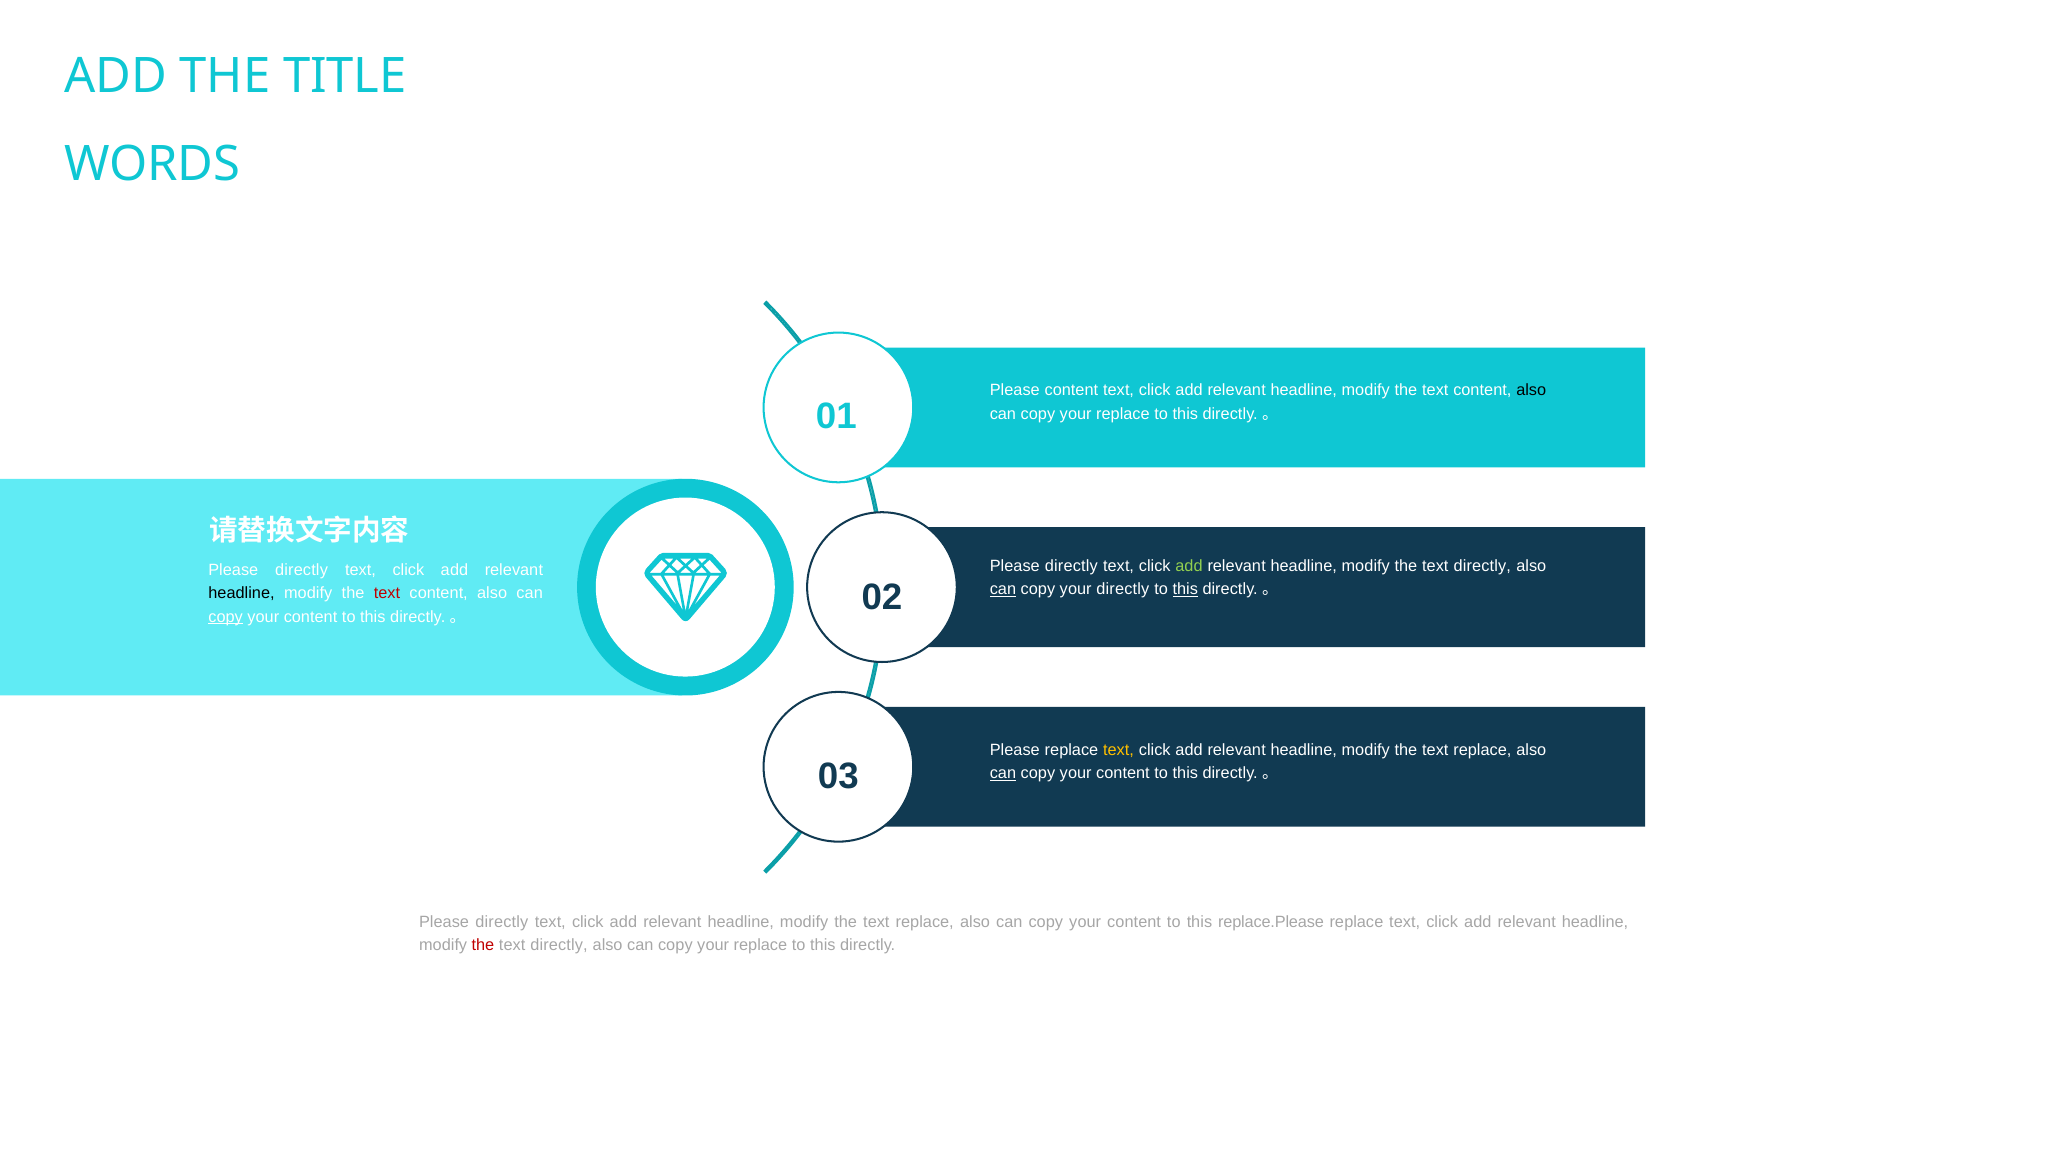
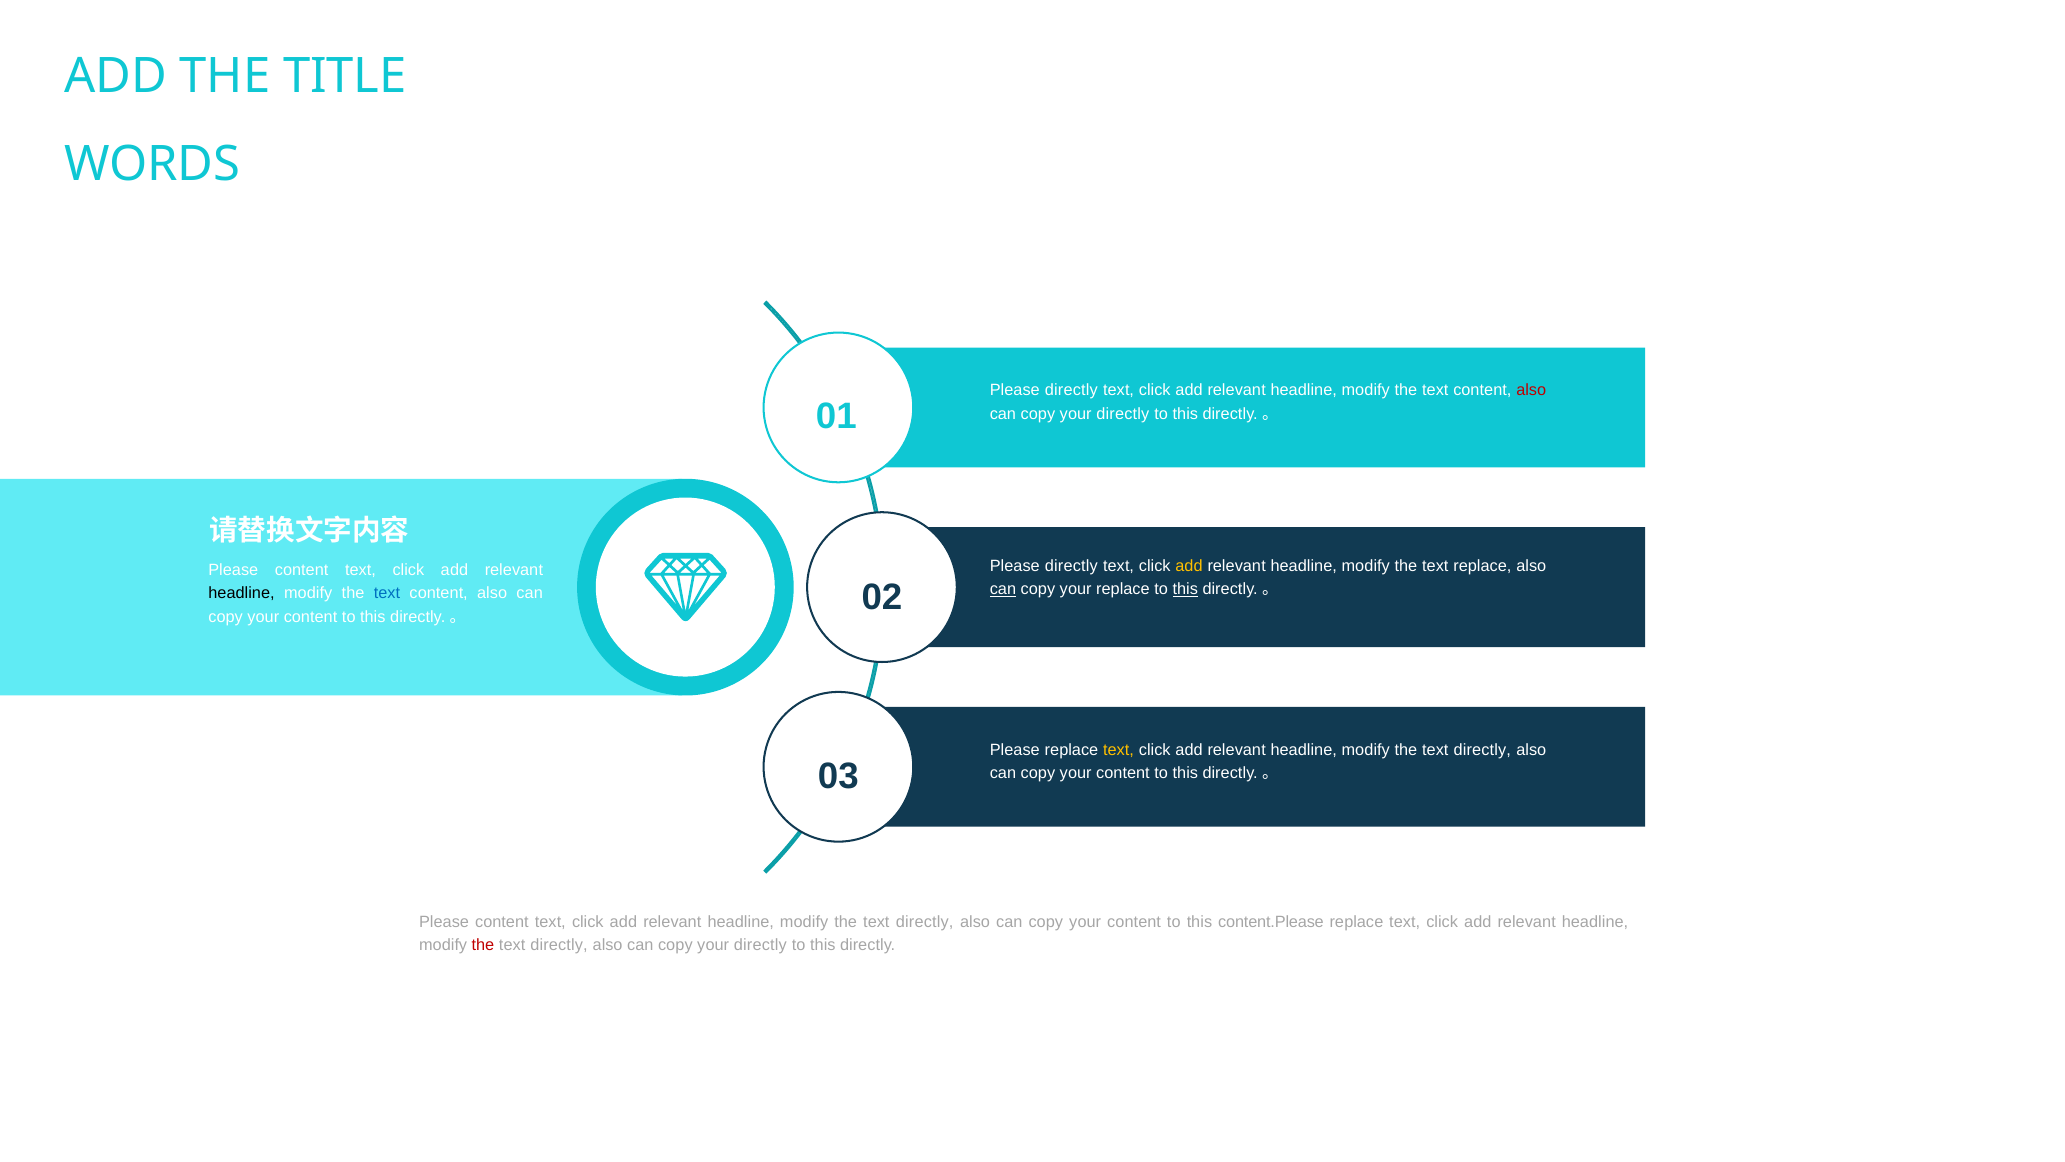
content: content -> directly (1071, 390)
also colour: black -> red (1531, 390)
replace: replace -> directly (1123, 414)
add colour: light green -> yellow (1189, 565)
directly: directly -> replace (1482, 565)
directly: directly -> content (302, 570)
your directly: directly -> replace (1123, 589)
text colour: red -> blue (387, 593)
copy underline: present -> none (226, 617)
replace: replace -> directly (1482, 750)
can underline: present -> none (1003, 773)
directly: directly -> content (502, 922)
replace: replace -> directly (925, 922)
replace.Please: replace.Please -> content.Please (1271, 922)
replace: replace -> directly (760, 945)
